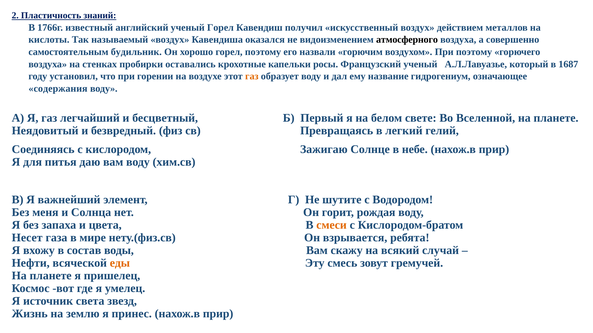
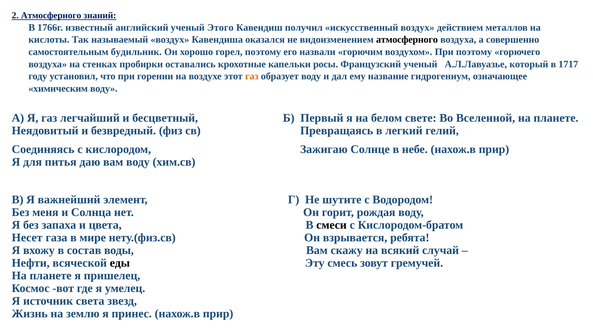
2 Пластичность: Пластичность -> Атмосферного (51, 16)
ученый Горел: Горел -> Этого (220, 28)
1687: 1687 -> 1717 (568, 64)
содержания: содержания -> химическим (58, 89)
смеси colour: orange -> black (332, 225)
еды colour: orange -> black (120, 263)
